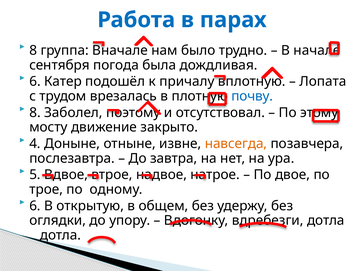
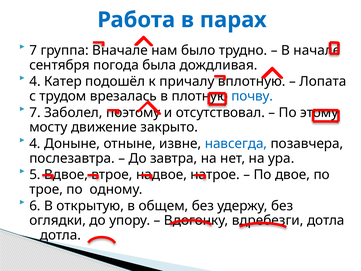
8: 8 -> 7 (33, 50)
6: 6 -> 4 (35, 81)
8: 8 -> 7 (35, 112)
навсегда colour: orange -> blue (236, 144)
